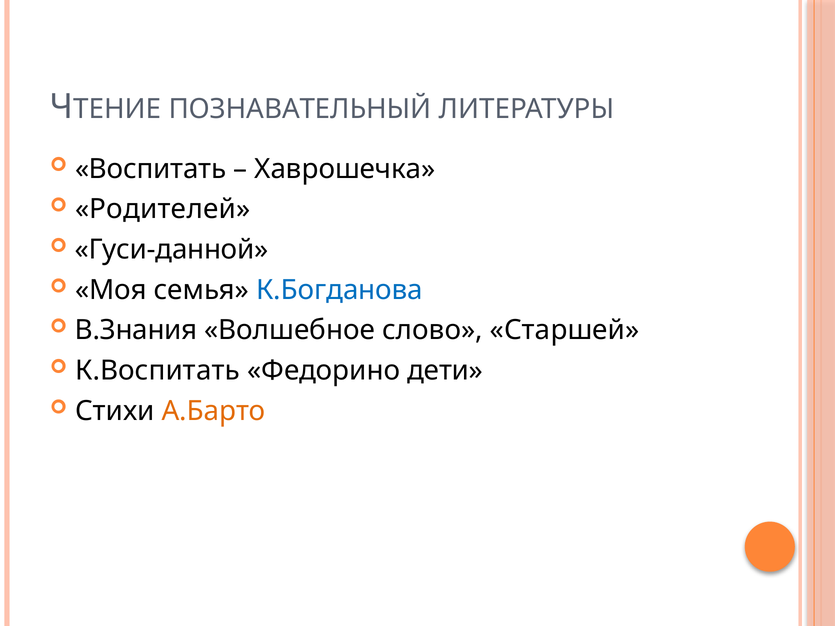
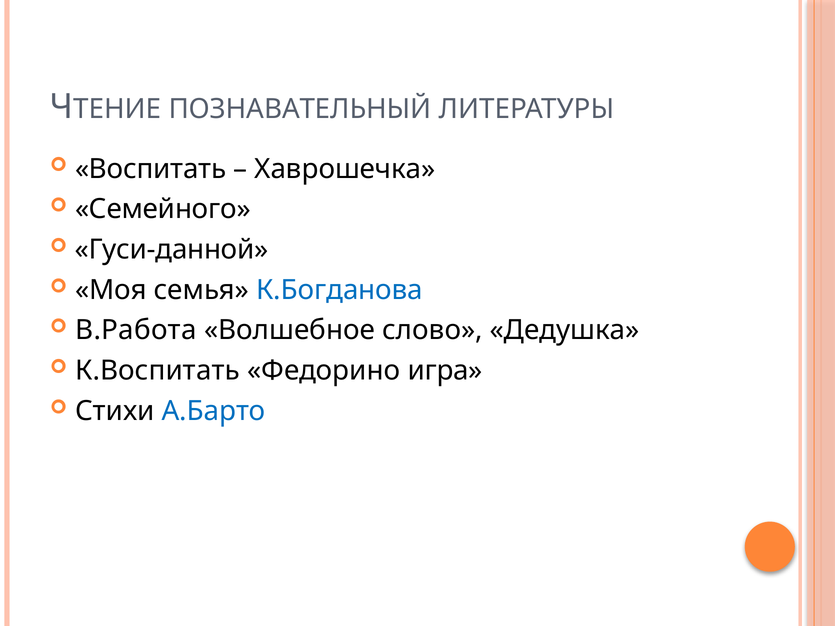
Родителей: Родителей -> Семейного (163, 209)
В.Знания: В.Знания -> В.Работа (136, 330)
Старшей: Старшей -> Дедушка (565, 330)
дети: дети -> игра (445, 371)
А.Барто colour: orange -> blue (214, 411)
